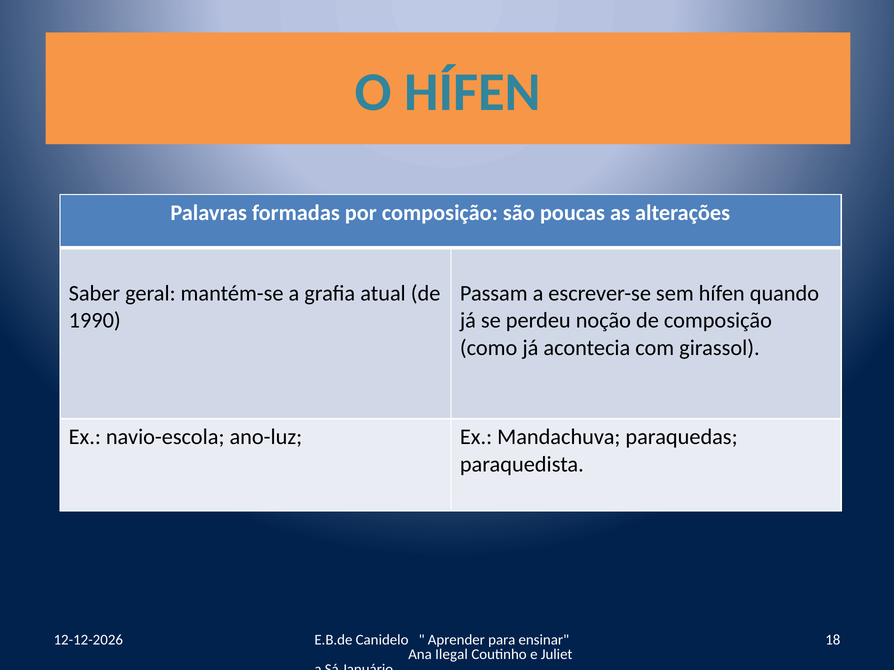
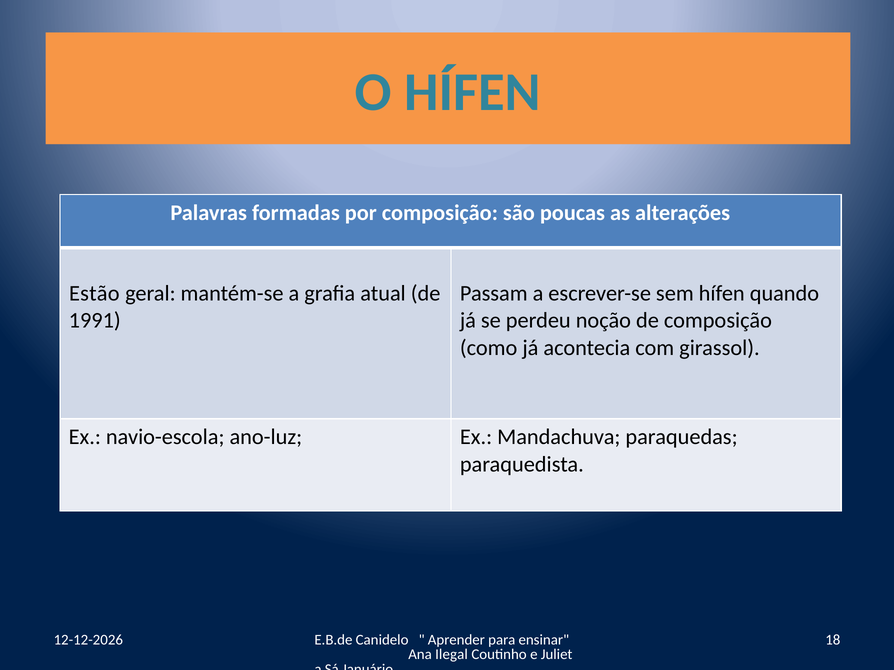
Saber: Saber -> Estão (94, 294)
1990: 1990 -> 1991 (95, 321)
